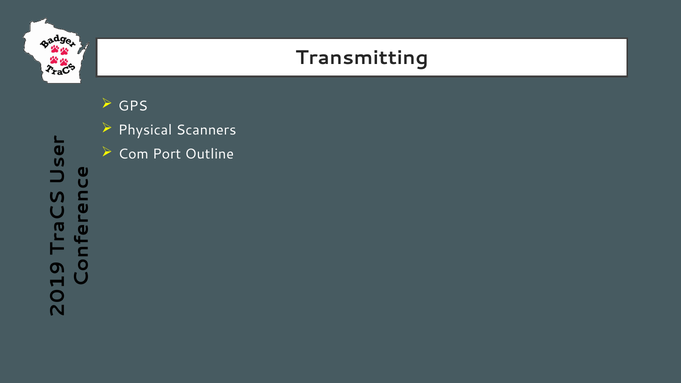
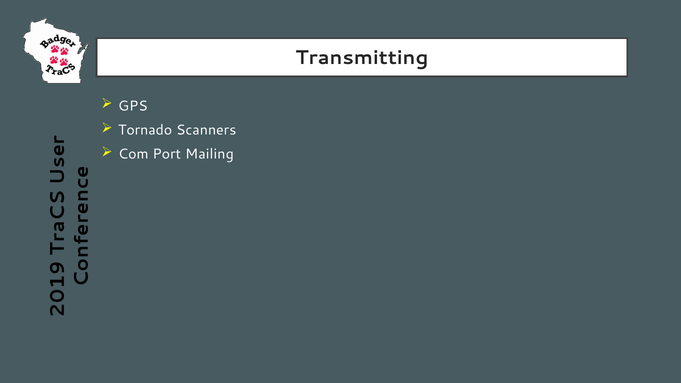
Physical: Physical -> Tornado (145, 130)
Outline: Outline -> Mailing (209, 154)
